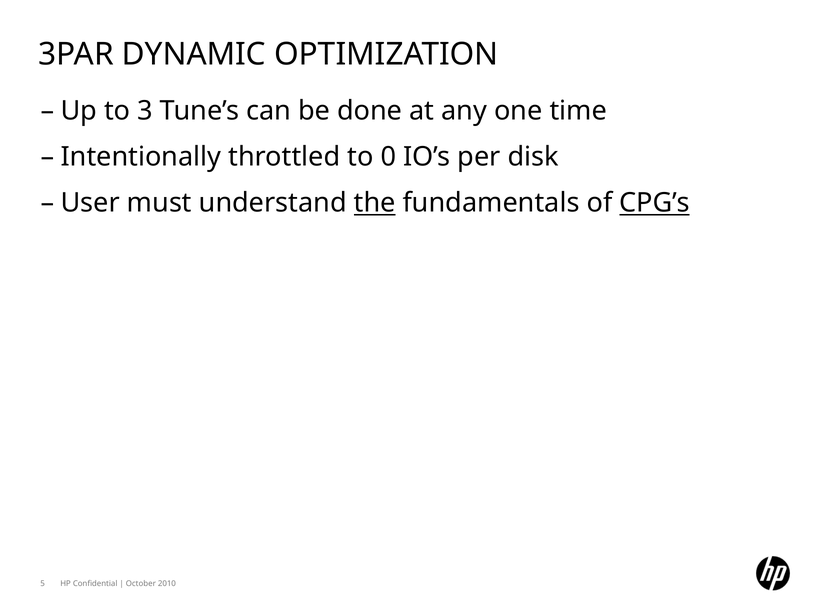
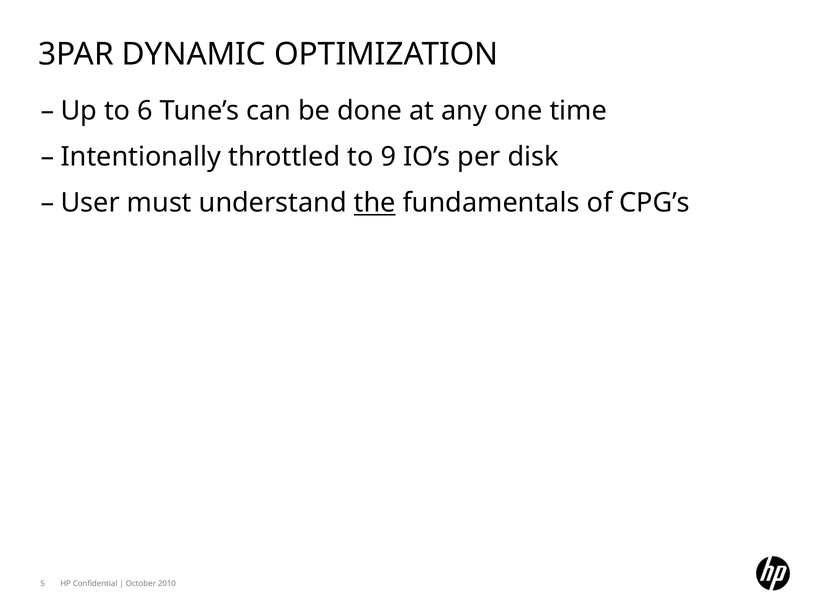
3: 3 -> 6 (145, 111)
0: 0 -> 9 (388, 157)
CPG’s underline: present -> none (655, 203)
